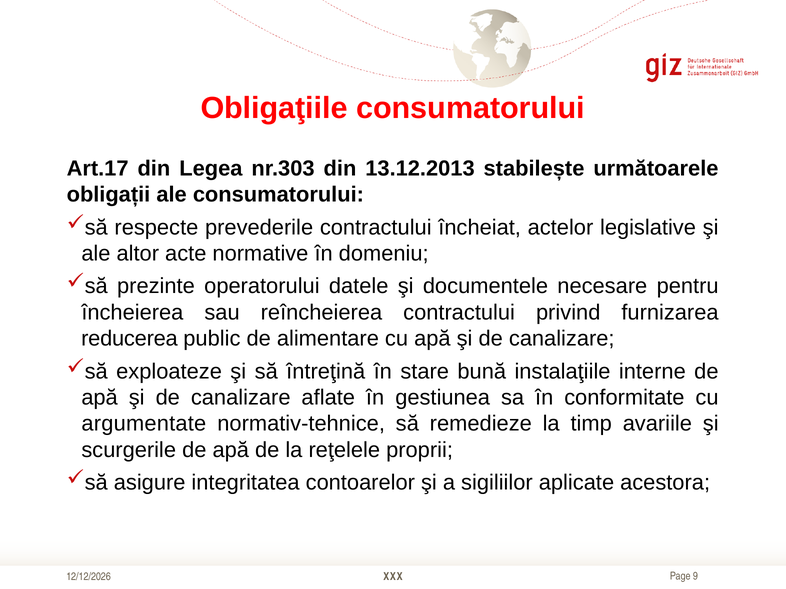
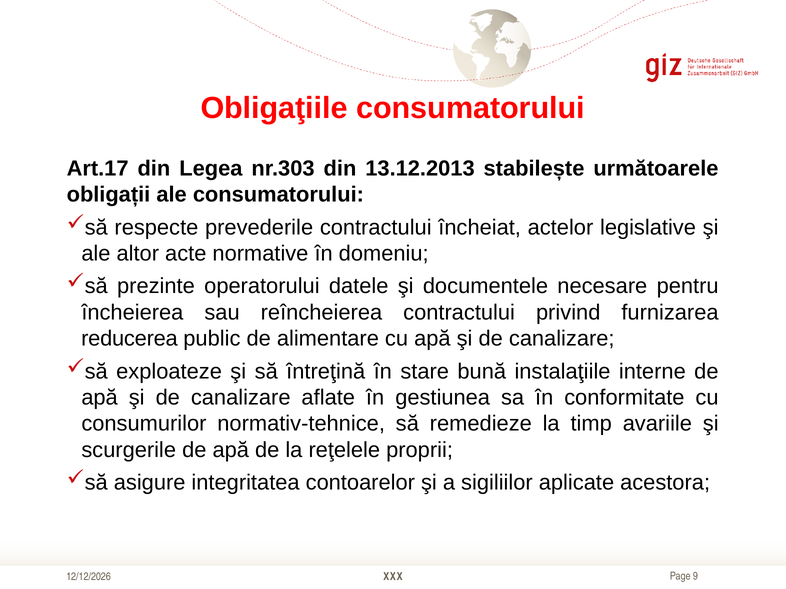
argumentate: argumentate -> consumurilor (144, 424)
